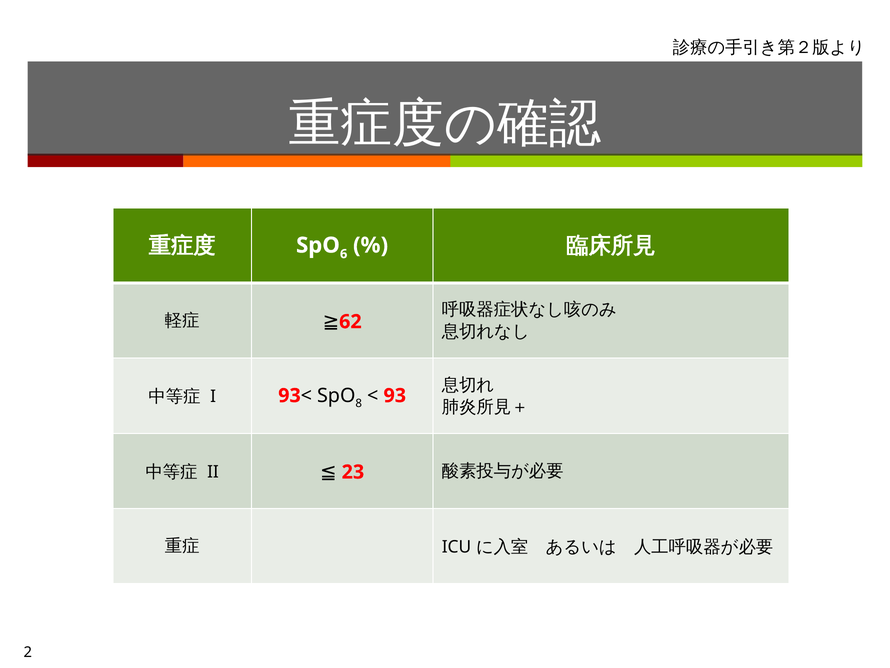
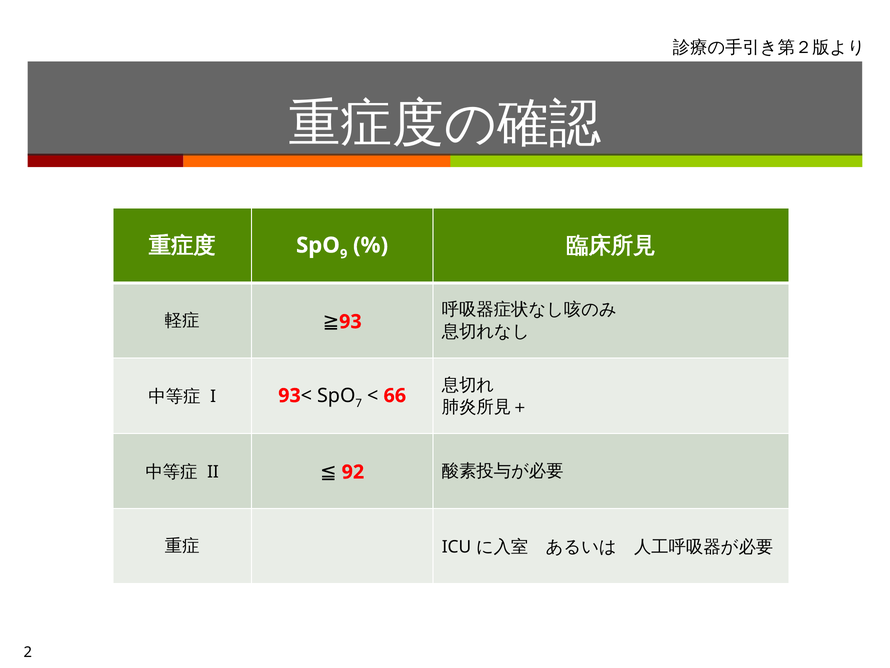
6: 6 -> 9 (344, 254)
62: 62 -> 93 (350, 321)
8: 8 -> 7 (359, 403)
93: 93 -> 66 (395, 395)
23: 23 -> 92 (353, 472)
